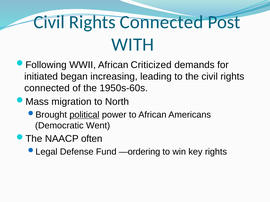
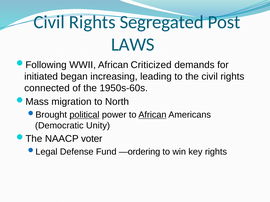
Connected: Connected -> Segregated (162, 22)
WITH: WITH -> LAWS (133, 45)
African underline: none -> present (152, 115)
Went: Went -> Unity (98, 126)
often: often -> voter (92, 139)
